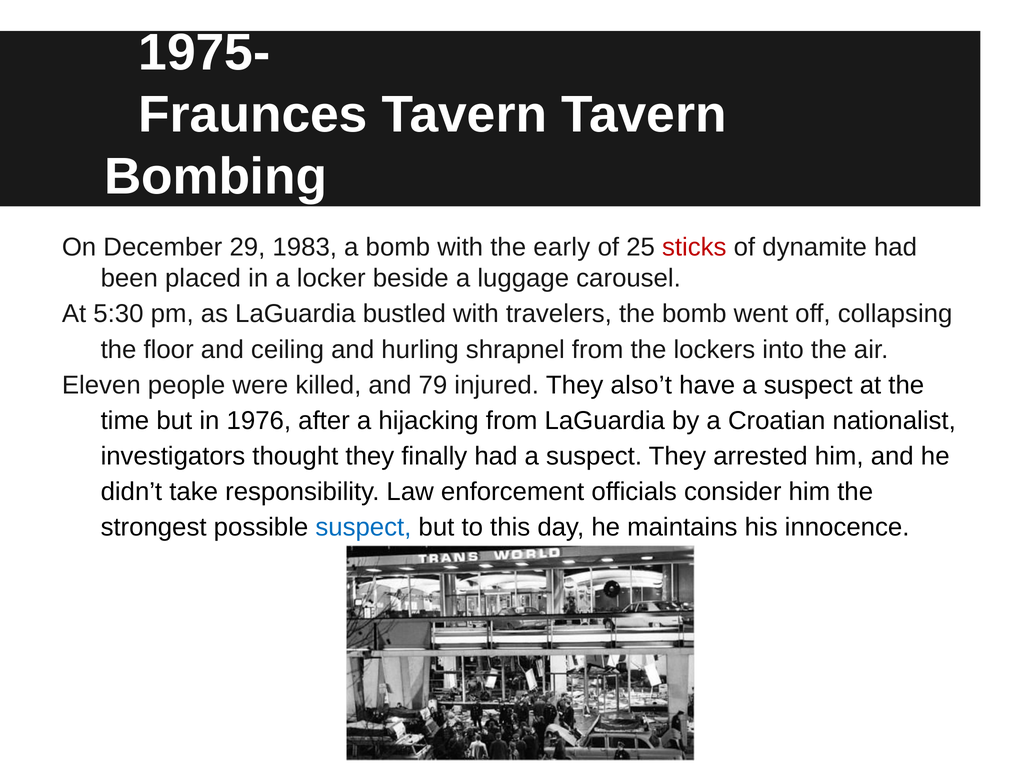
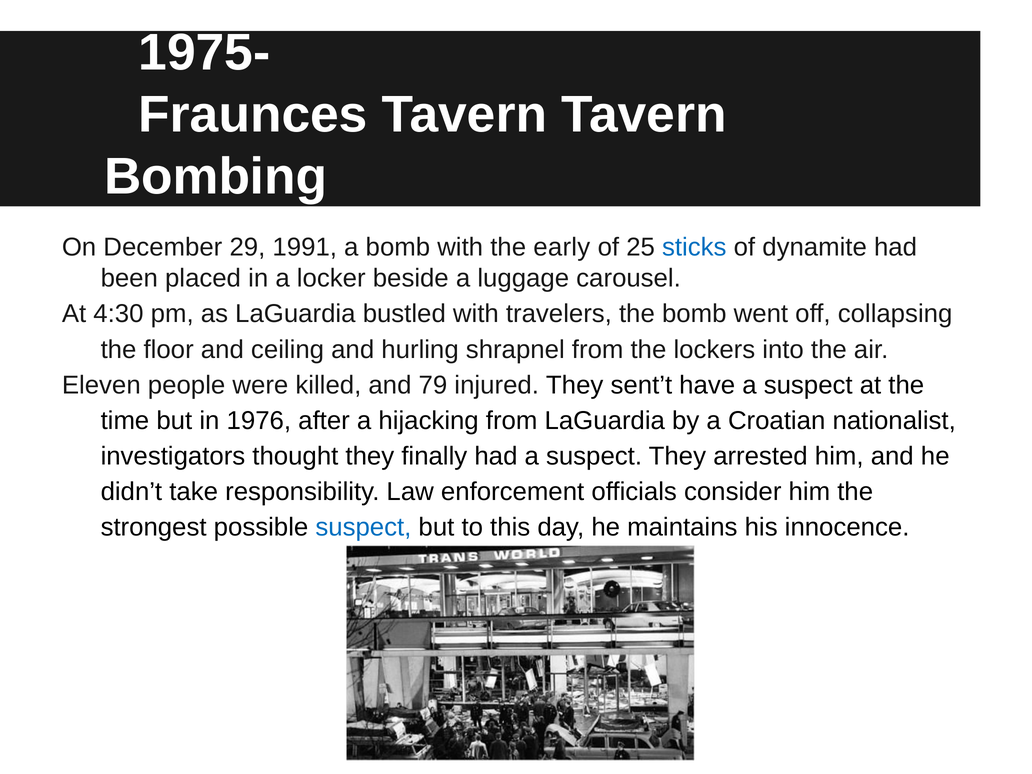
1983: 1983 -> 1991 (305, 247)
sticks colour: red -> blue (694, 247)
5:30: 5:30 -> 4:30 (118, 314)
also’t: also’t -> sent’t (641, 385)
